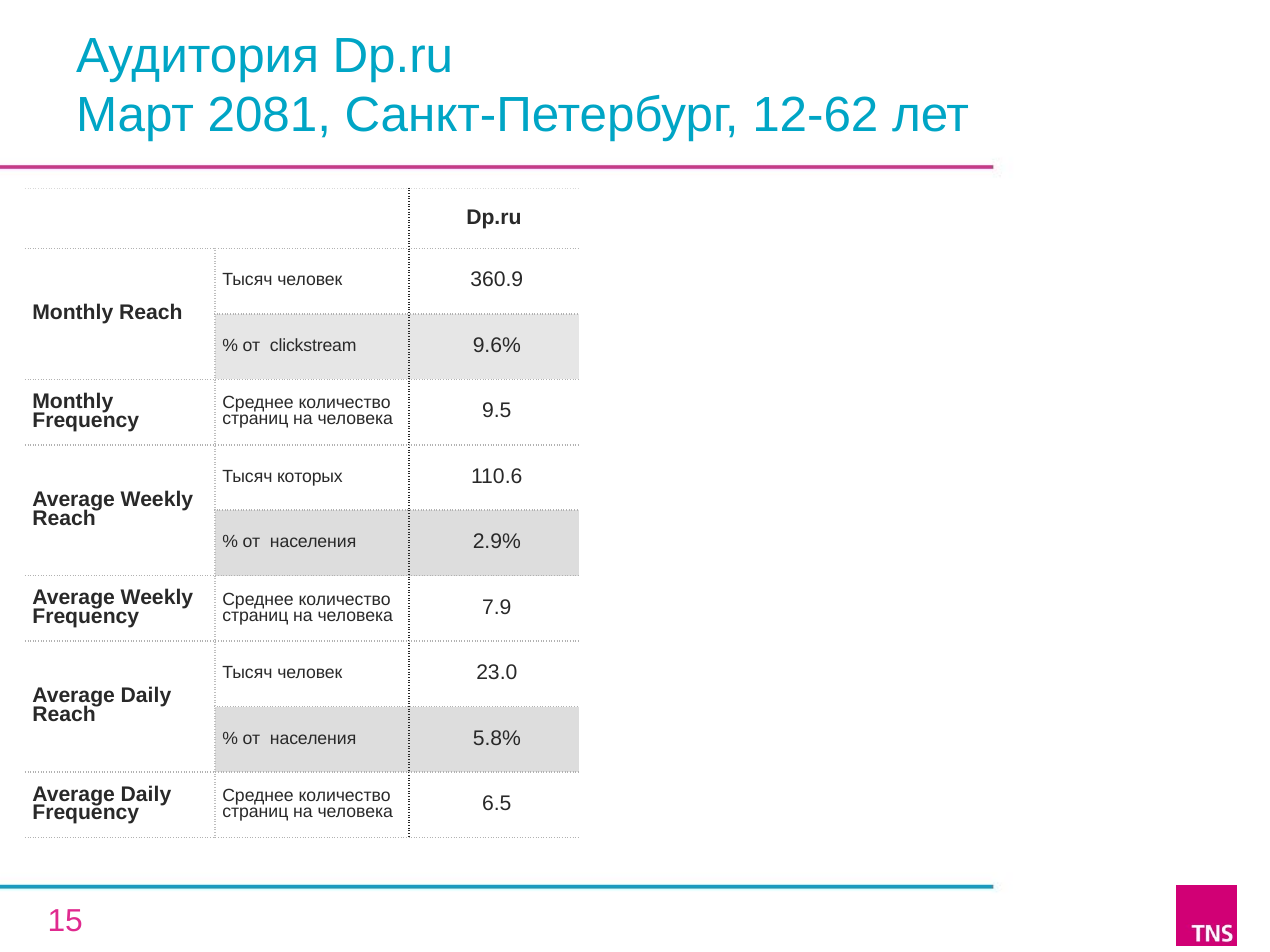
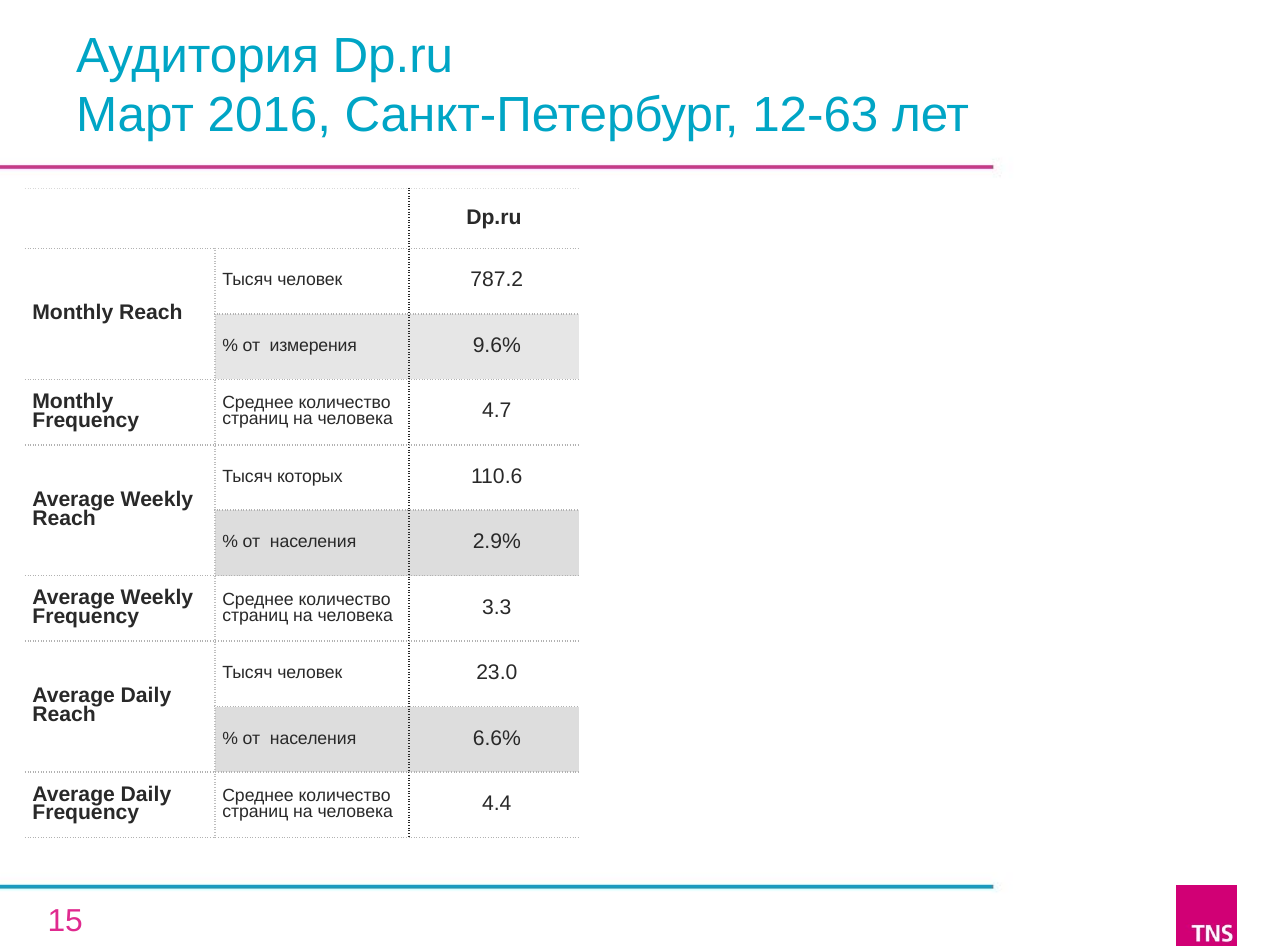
2081: 2081 -> 2016 (269, 116)
12-62: 12-62 -> 12-63 (815, 116)
360.9: 360.9 -> 787.2 (497, 280)
clickstream: clickstream -> измерения (313, 346)
9.5: 9.5 -> 4.7 (497, 411)
7.9: 7.9 -> 3.3 (497, 607)
5.8%: 5.8% -> 6.6% (497, 738)
6.5: 6.5 -> 4.4 (497, 804)
